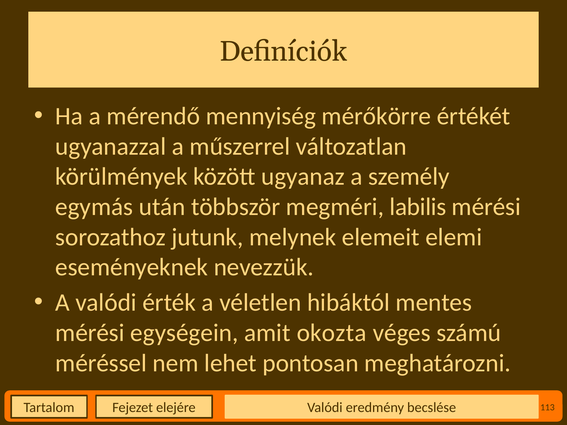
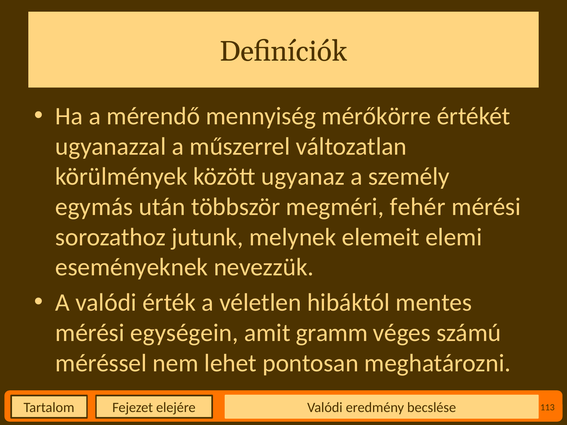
labilis: labilis -> fehér (418, 207)
okozta: okozta -> gramm (332, 333)
